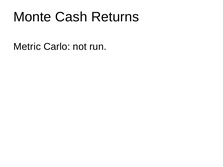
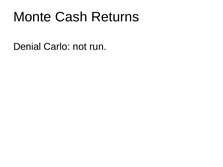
Metric: Metric -> Denial (27, 47)
